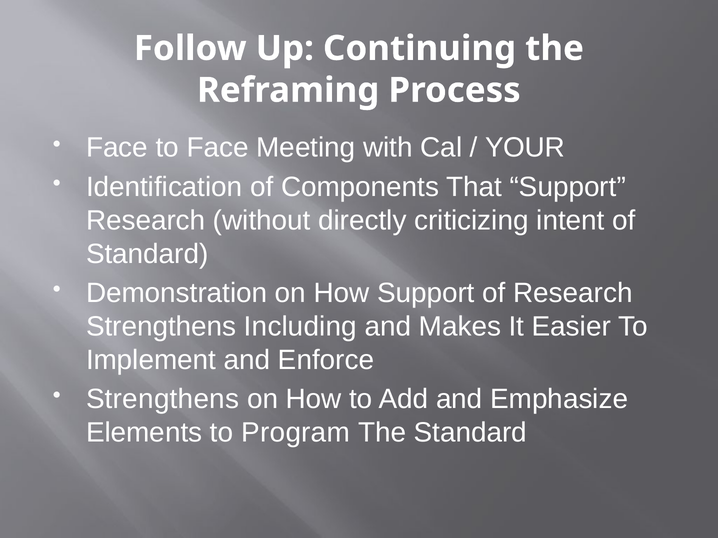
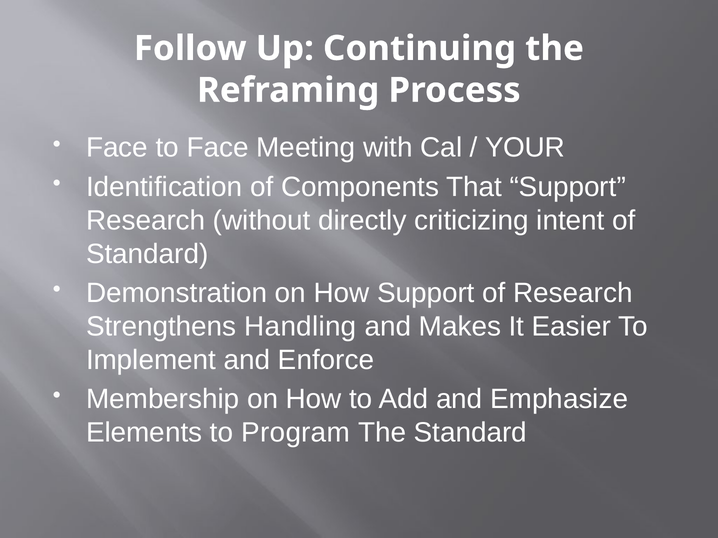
Including: Including -> Handling (300, 327)
Strengthens: Strengthens -> Membership (163, 399)
